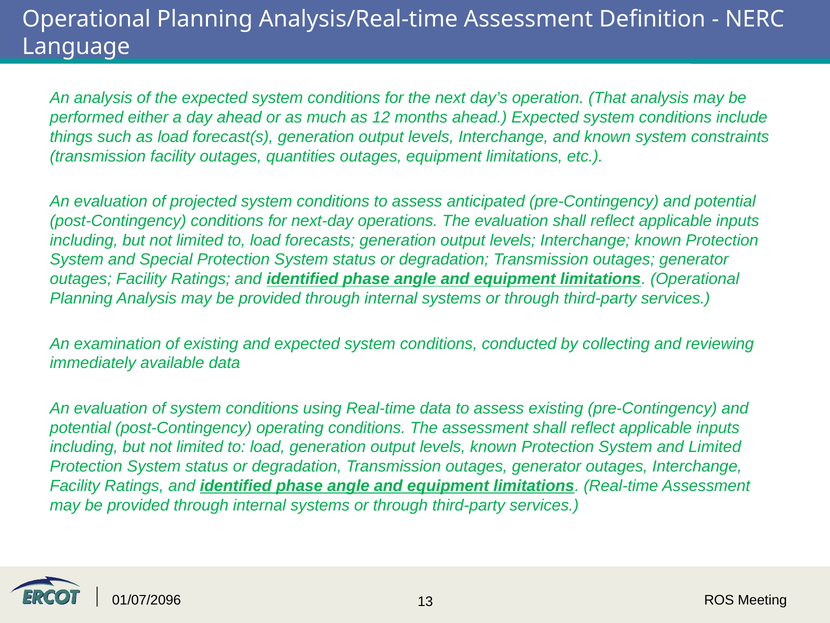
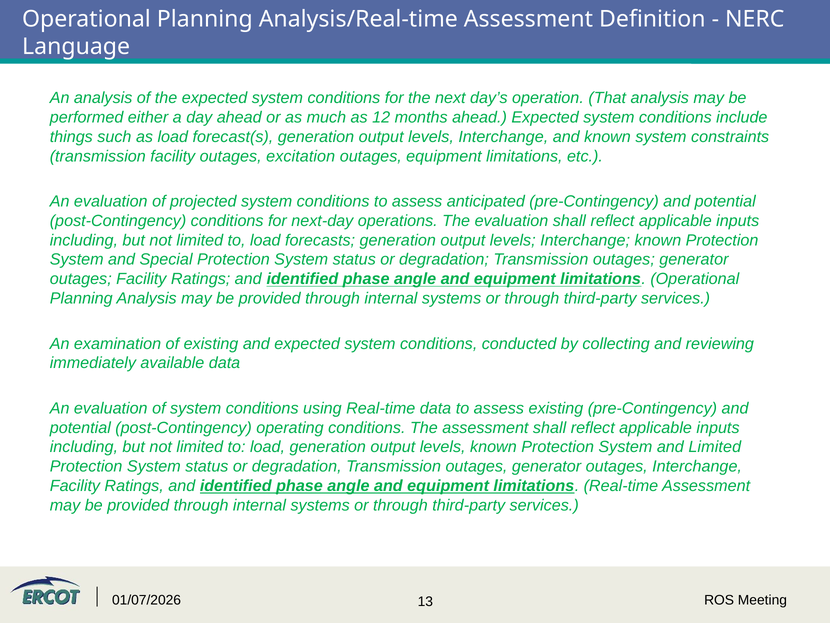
quantities: quantities -> excitation (301, 156)
01/07/2096: 01/07/2096 -> 01/07/2026 (147, 600)
